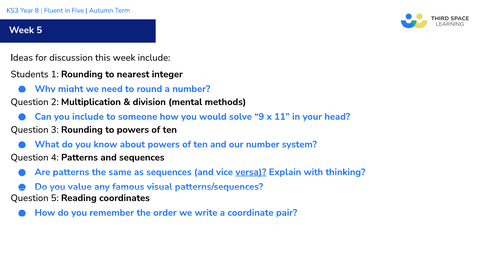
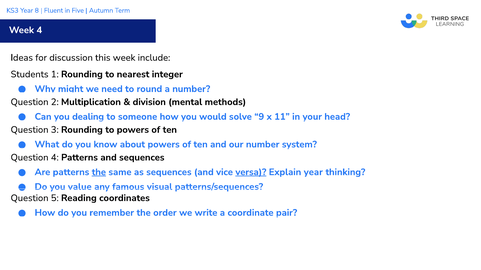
Week 5: 5 -> 4 (39, 30)
you include: include -> dealing (88, 117)
the underline: none -> present (99, 172)
Explain with: with -> year (313, 172)
